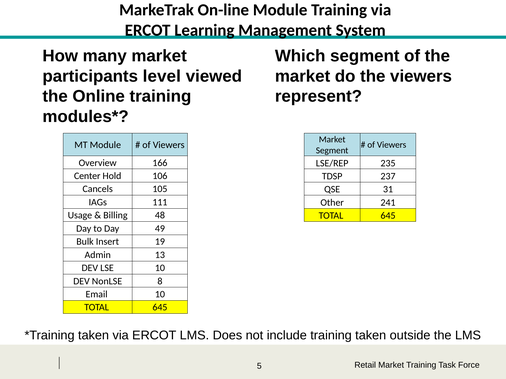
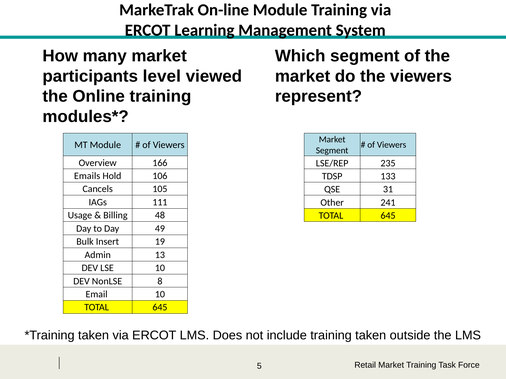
Center: Center -> Emails (87, 176)
237: 237 -> 133 (388, 176)
